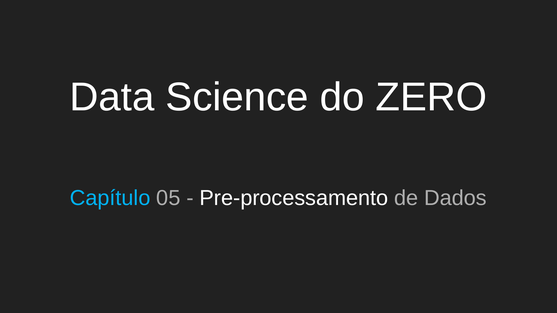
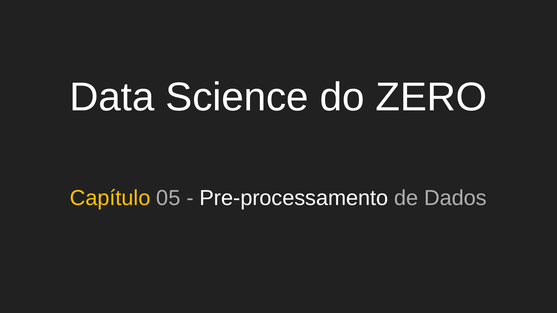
Capítulo colour: light blue -> yellow (110, 198)
